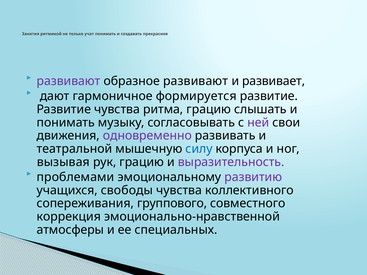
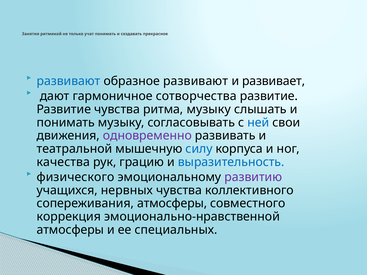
развивают colour: purple -> blue (69, 81)
формируется: формируется -> сотворчества (196, 96)
ритма грацию: грацию -> музыку (209, 109)
ней colour: purple -> blue (258, 123)
вызывая: вызывая -> качества (63, 162)
выразительность colour: purple -> blue (231, 162)
проблемами: проблемами -> физического (75, 177)
свободы: свободы -> нервных (127, 190)
сопереживания группового: группового -> атмосферы (172, 204)
